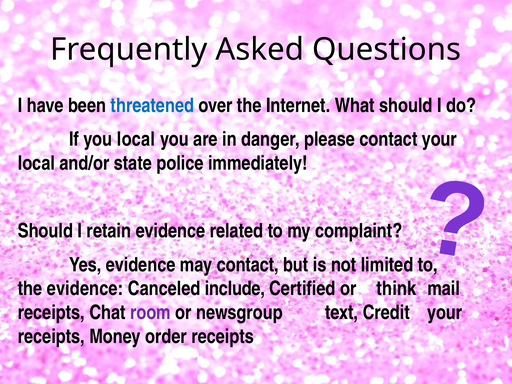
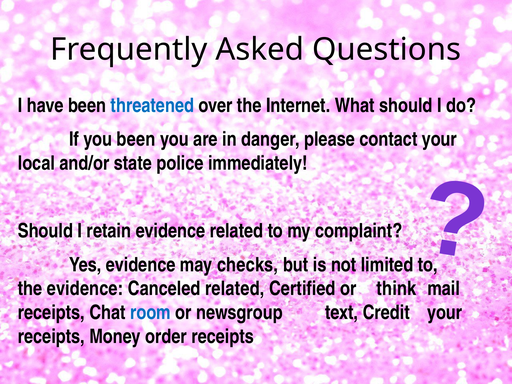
you local: local -> been (136, 139)
may contact: contact -> checks (248, 265)
Canceled include: include -> related (235, 289)
room colour: purple -> blue (150, 313)
